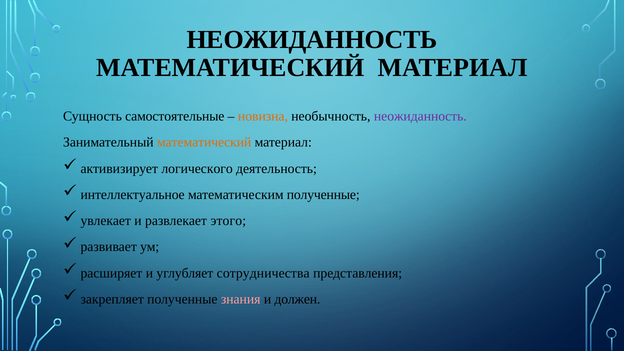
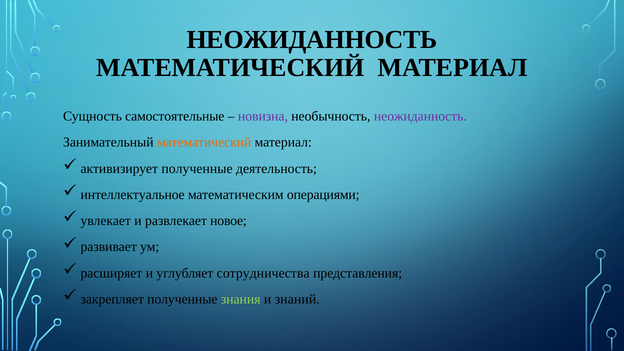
новизна colour: orange -> purple (263, 116)
активизирует логического: логического -> полученные (197, 169)
математическим полученные: полученные -> операциями (323, 195)
этого: этого -> новое (228, 221)
знания colour: pink -> light green (241, 299)
должен: должен -> знаний (297, 299)
